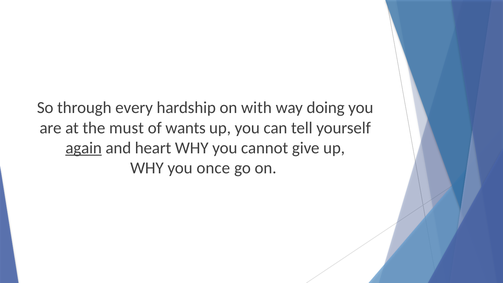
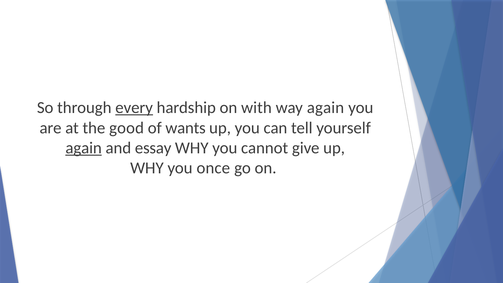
every underline: none -> present (134, 108)
way doing: doing -> again (325, 108)
must: must -> good (127, 128)
heart: heart -> essay (153, 148)
